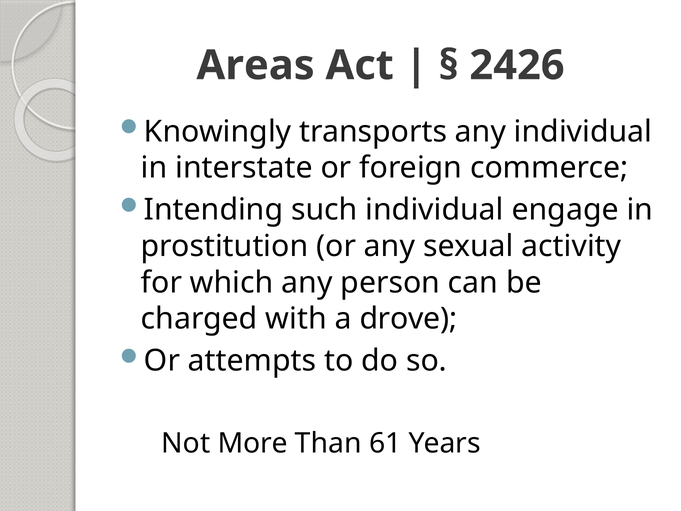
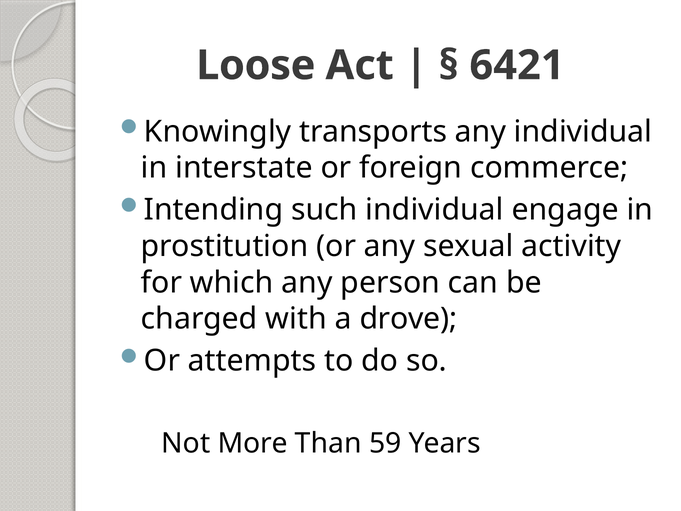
Areas: Areas -> Loose (256, 65)
2426: 2426 -> 6421 (517, 65)
61: 61 -> 59 (385, 443)
